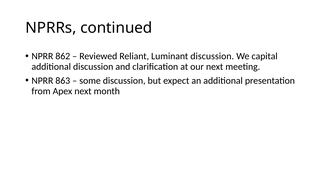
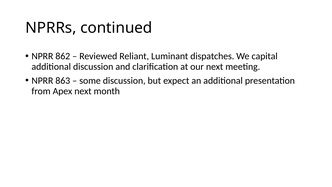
Luminant discussion: discussion -> dispatches (212, 56)
